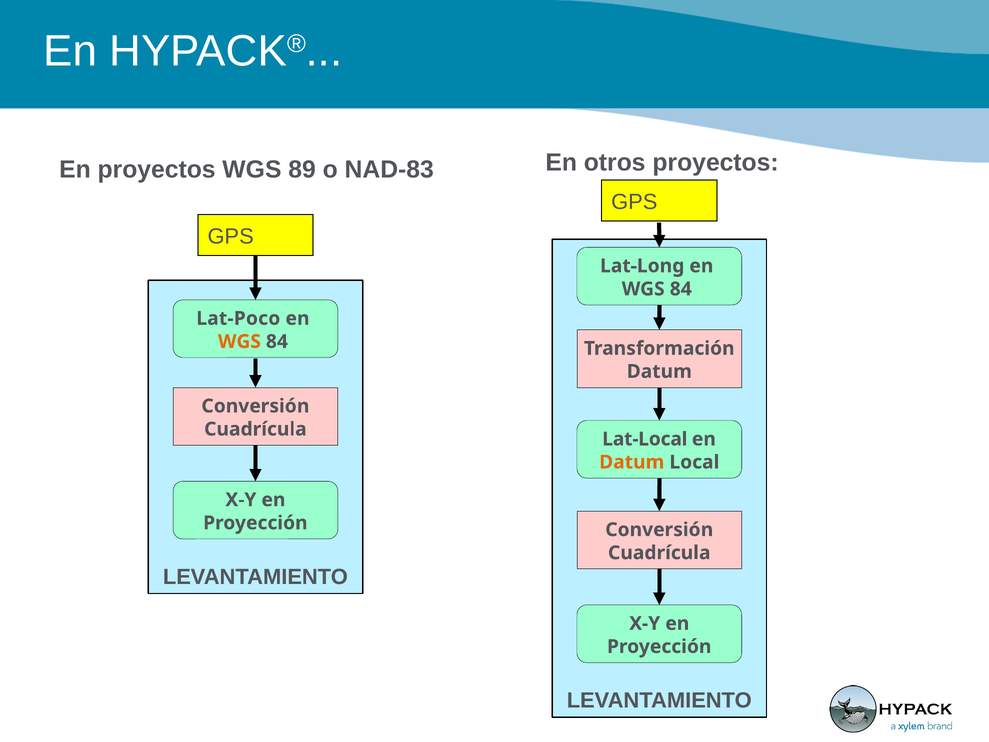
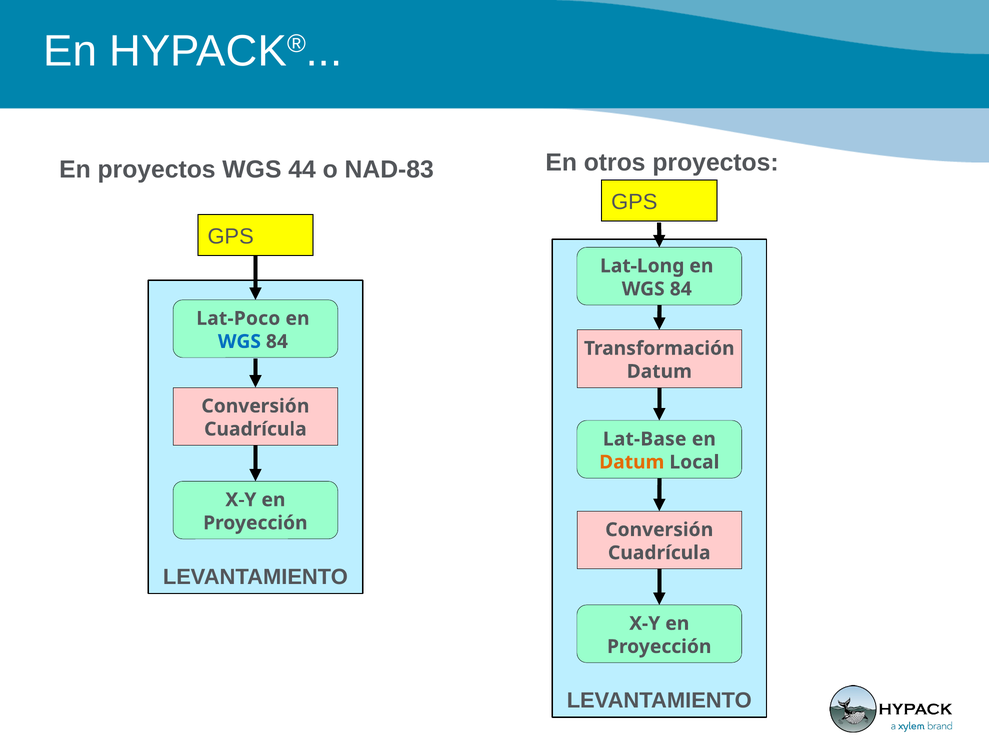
89: 89 -> 44 (302, 170)
WGS colour: orange -> blue (239, 341)
Lat-Local: Lat-Local -> Lat-Base (645, 439)
